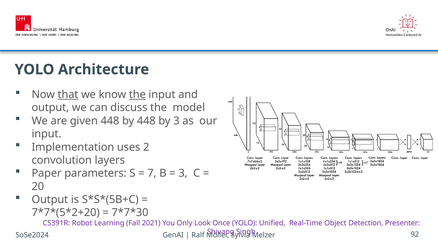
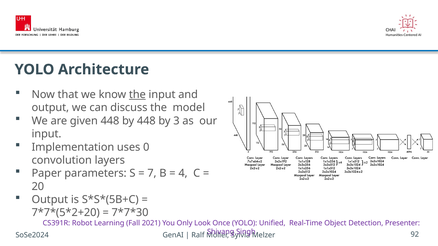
that underline: present -> none (68, 95)
uses 2: 2 -> 0 (146, 147)
3: 3 -> 4 (183, 174)
